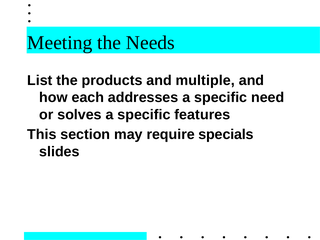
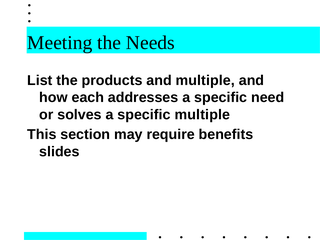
specific features: features -> multiple (202, 115)
specials: specials -> benefits (226, 135)
